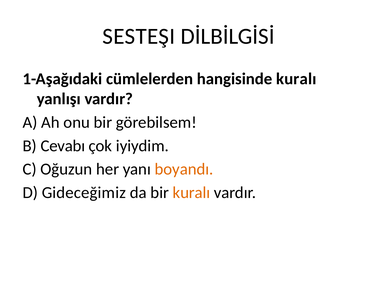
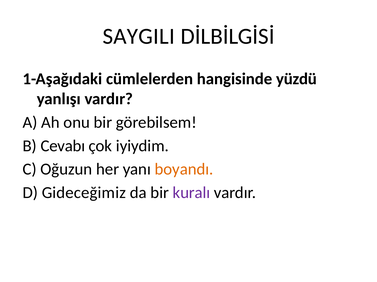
SESTEŞI: SESTEŞI -> SAYGILI (139, 36)
hangisinde kuralı: kuralı -> yüzdü (296, 79)
kuralı colour: orange -> purple (192, 193)
